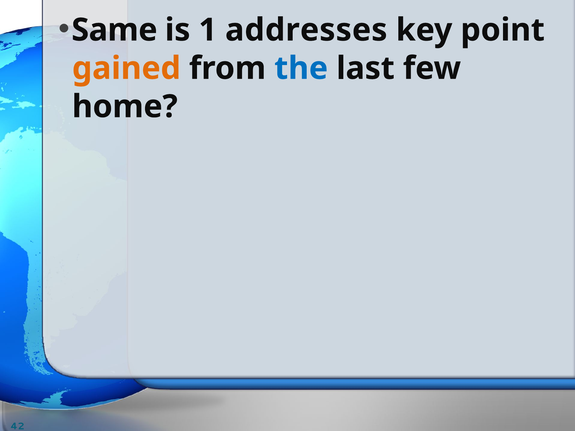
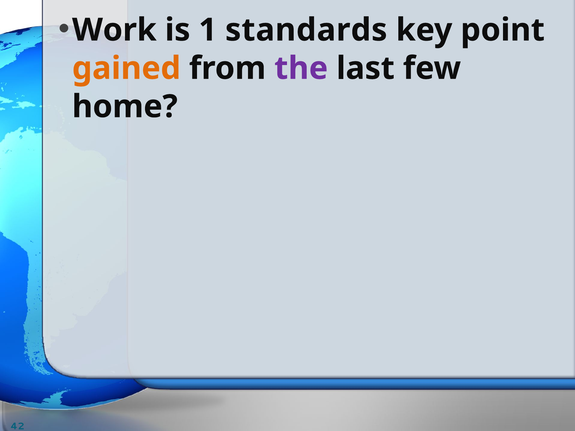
Same: Same -> Work (114, 30)
addresses: addresses -> standards (306, 30)
the colour: blue -> purple (301, 68)
